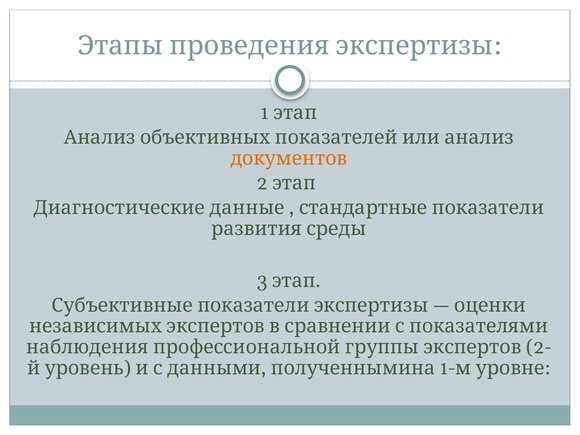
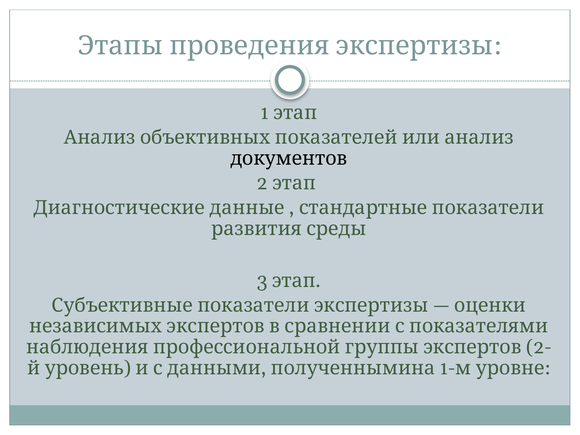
документов colour: orange -> black (289, 158)
